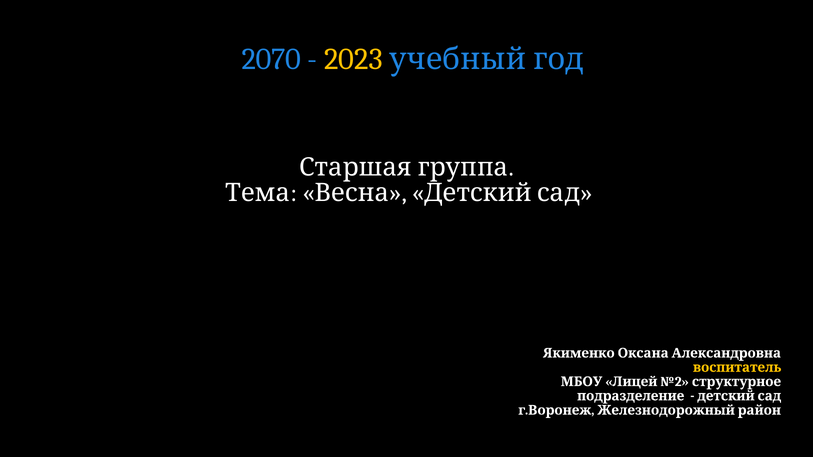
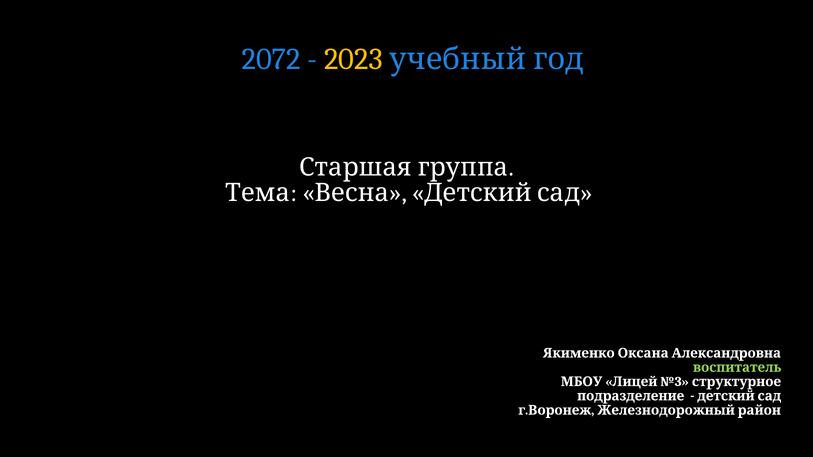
2070: 2070 -> 2072 (271, 59)
воспитатель colour: yellow -> light green (737, 368)
№2: №2 -> №3 (675, 382)
